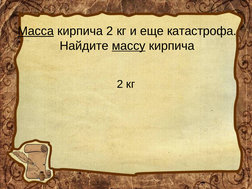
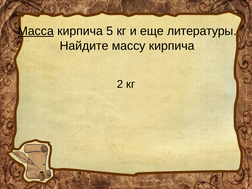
2: 2 -> 5 (110, 31)
катастрофа: катастрофа -> литературы (202, 31)
массу underline: present -> none (129, 46)
